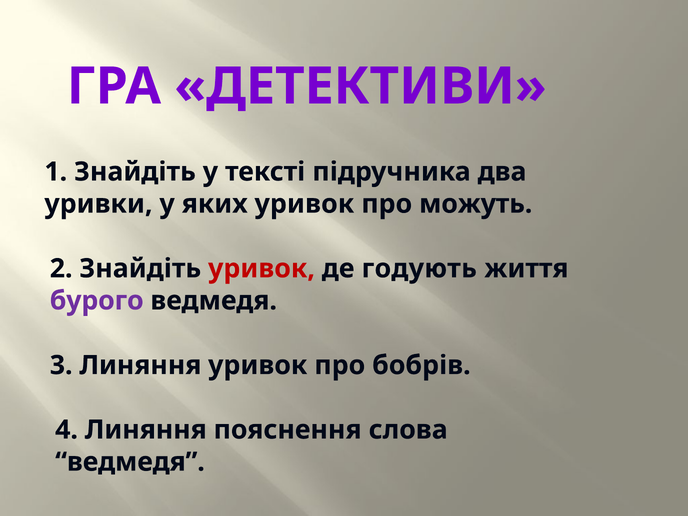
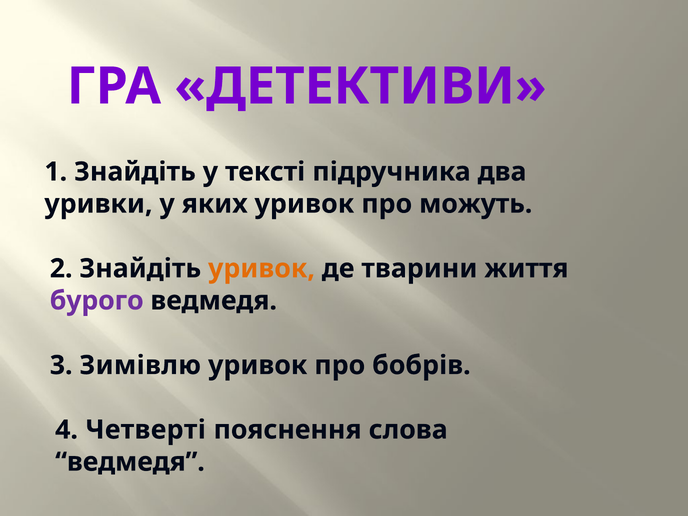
уривок colour: red -> orange (262, 269)
годують: годують -> тварини (419, 269)
3 Линяння: Линяння -> Зимівлю (140, 365)
4 Линяння: Линяння -> Четверті (146, 430)
